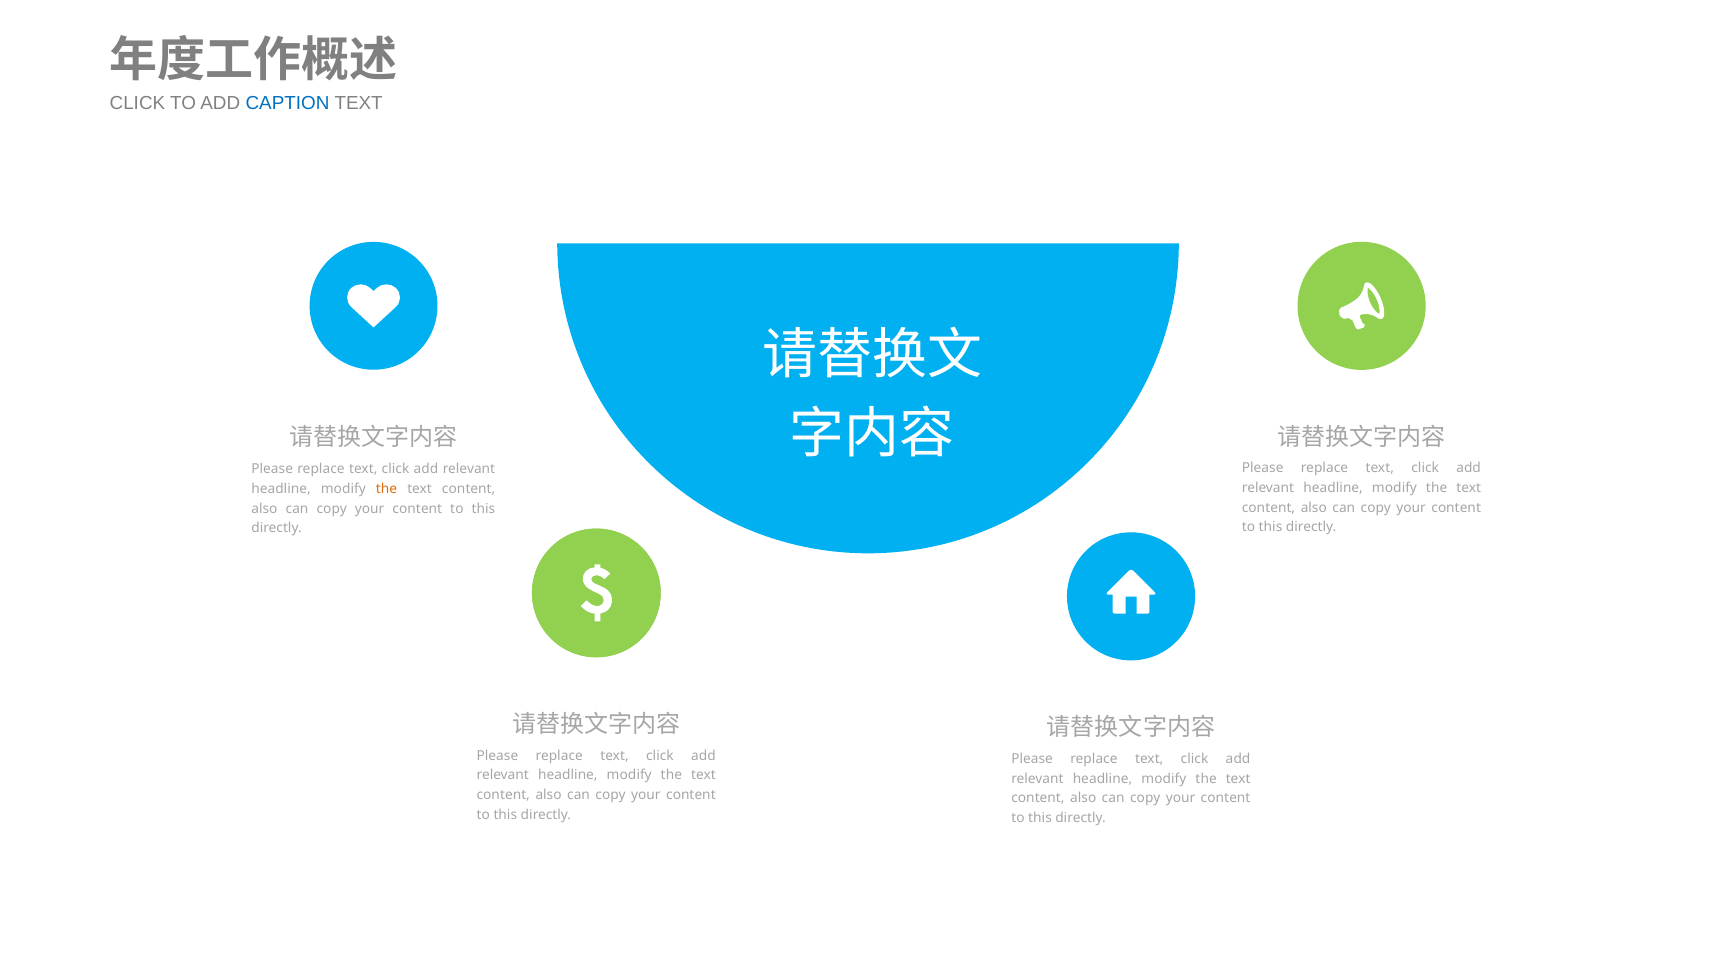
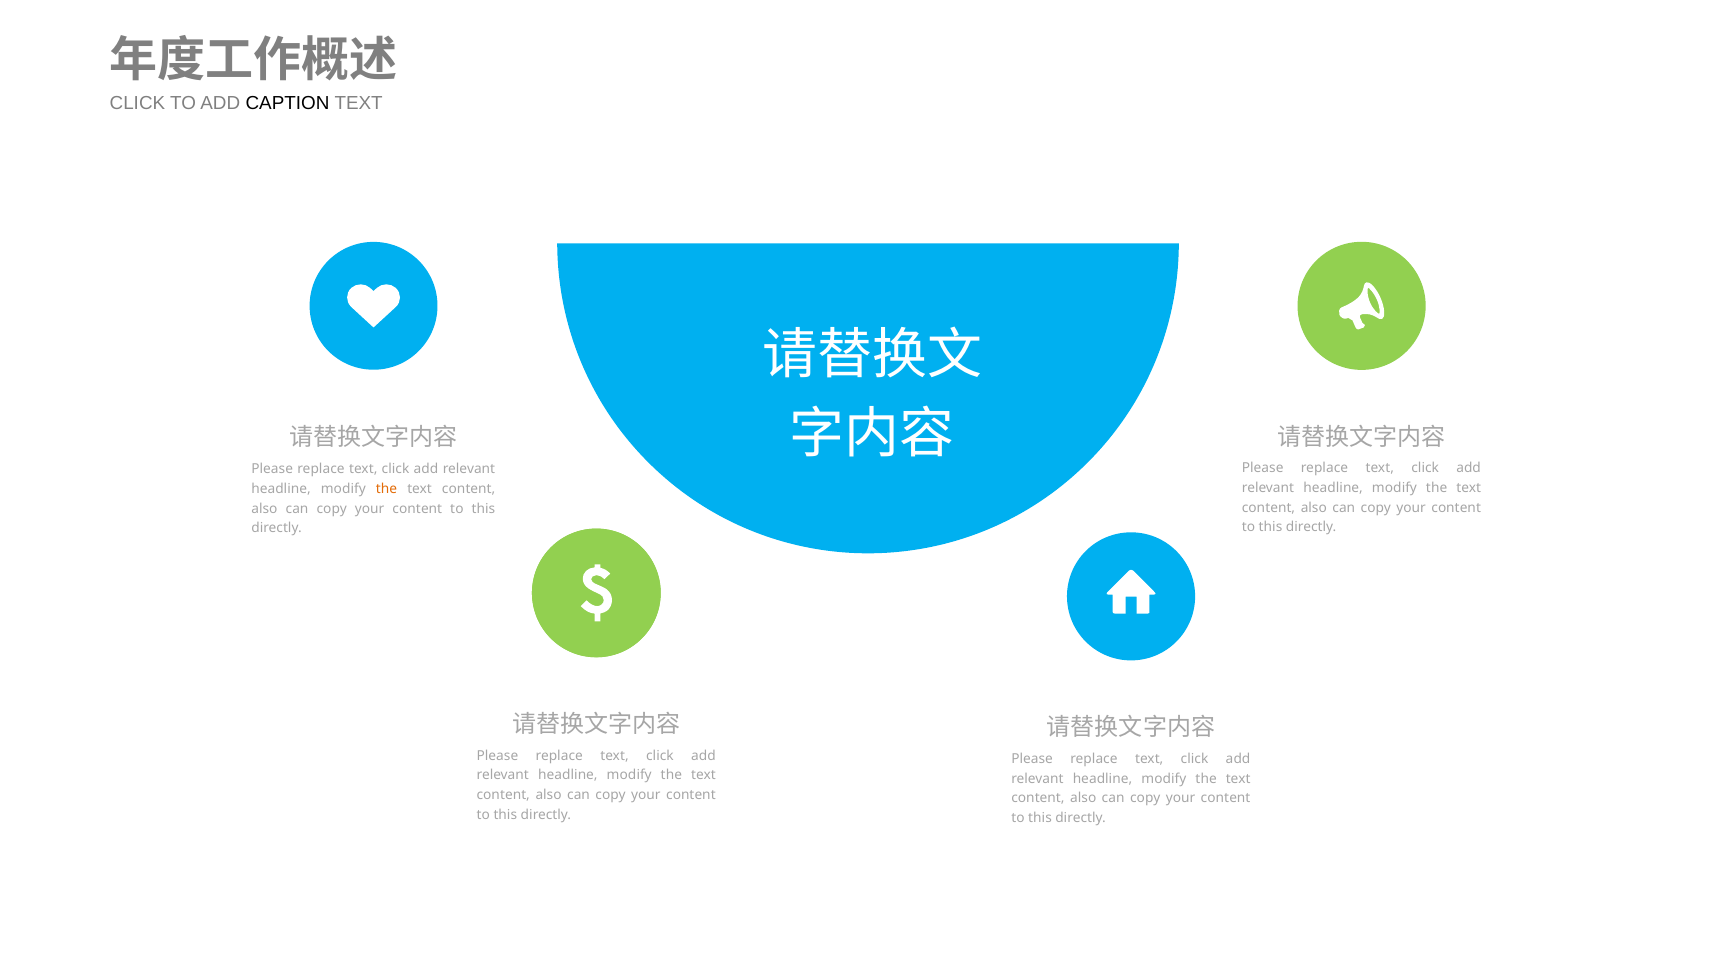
CAPTION colour: blue -> black (288, 103)
